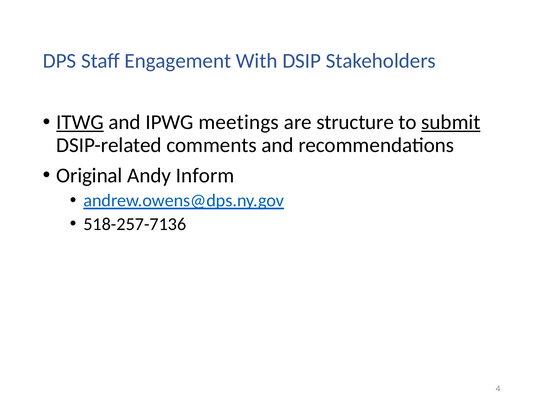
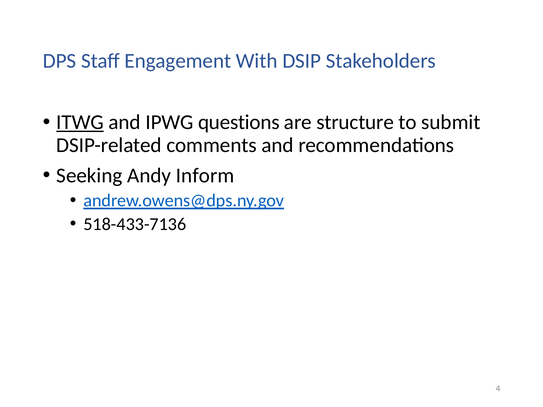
meetings: meetings -> questions (239, 122)
submit underline: present -> none (451, 122)
Original: Original -> Seeking (89, 176)
518-257-7136: 518-257-7136 -> 518-433-7136 (135, 224)
